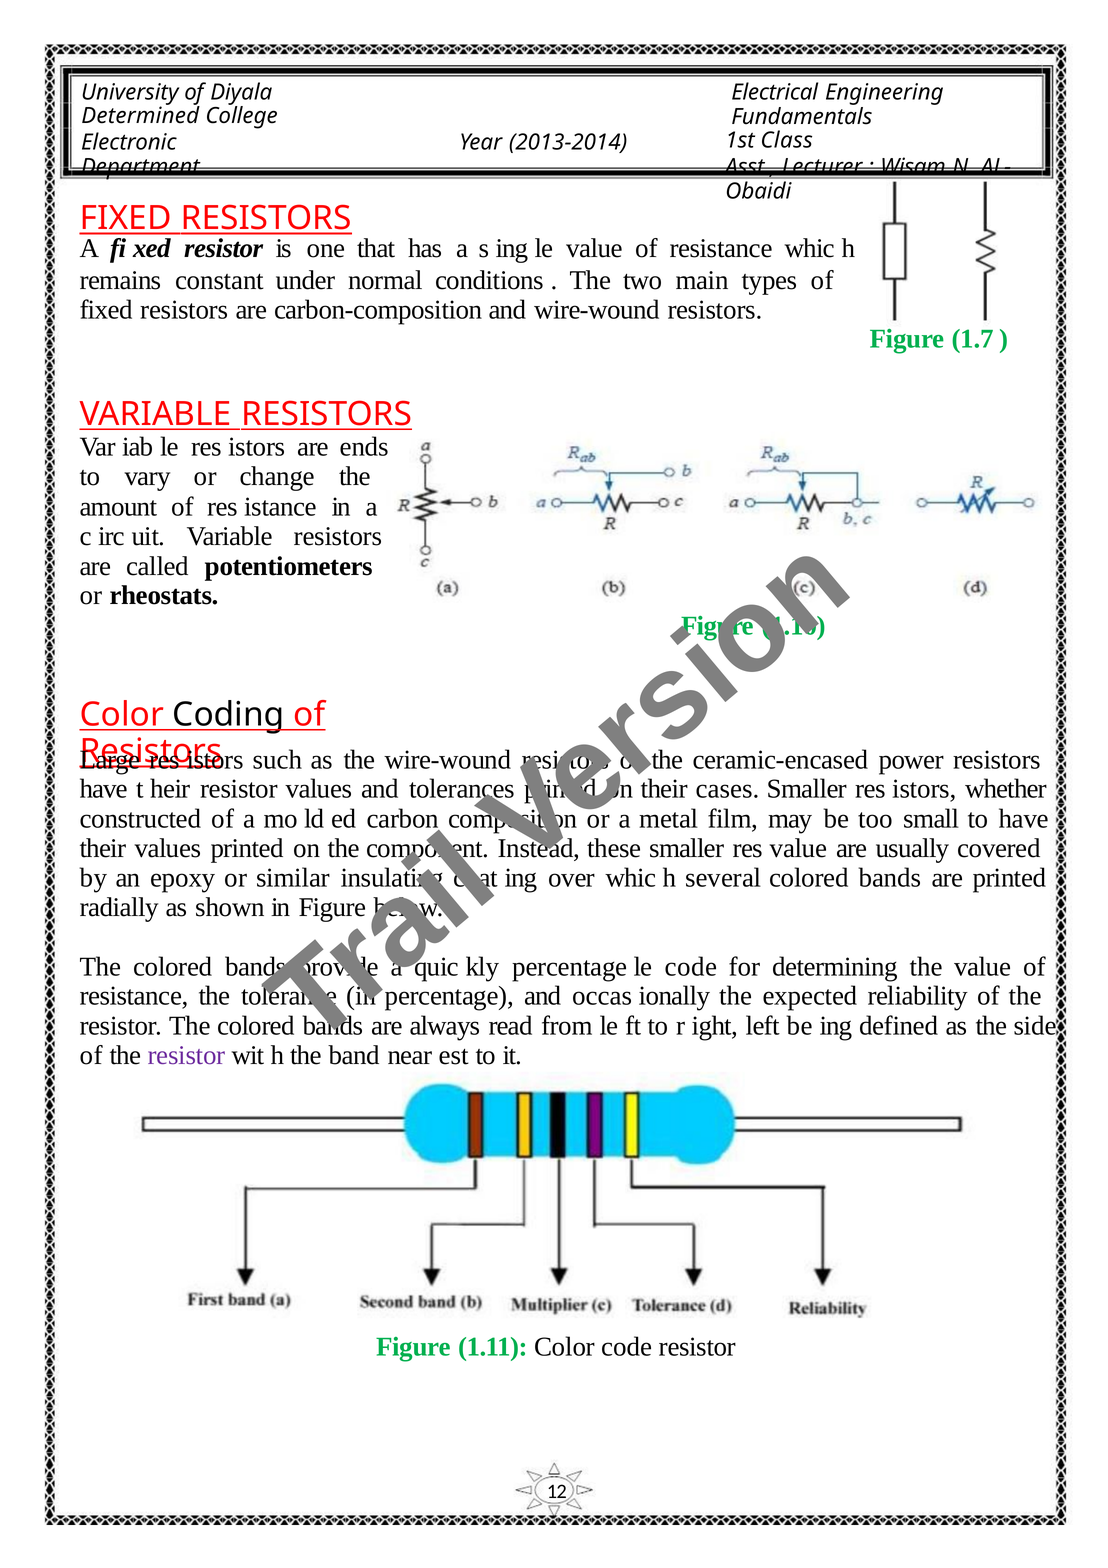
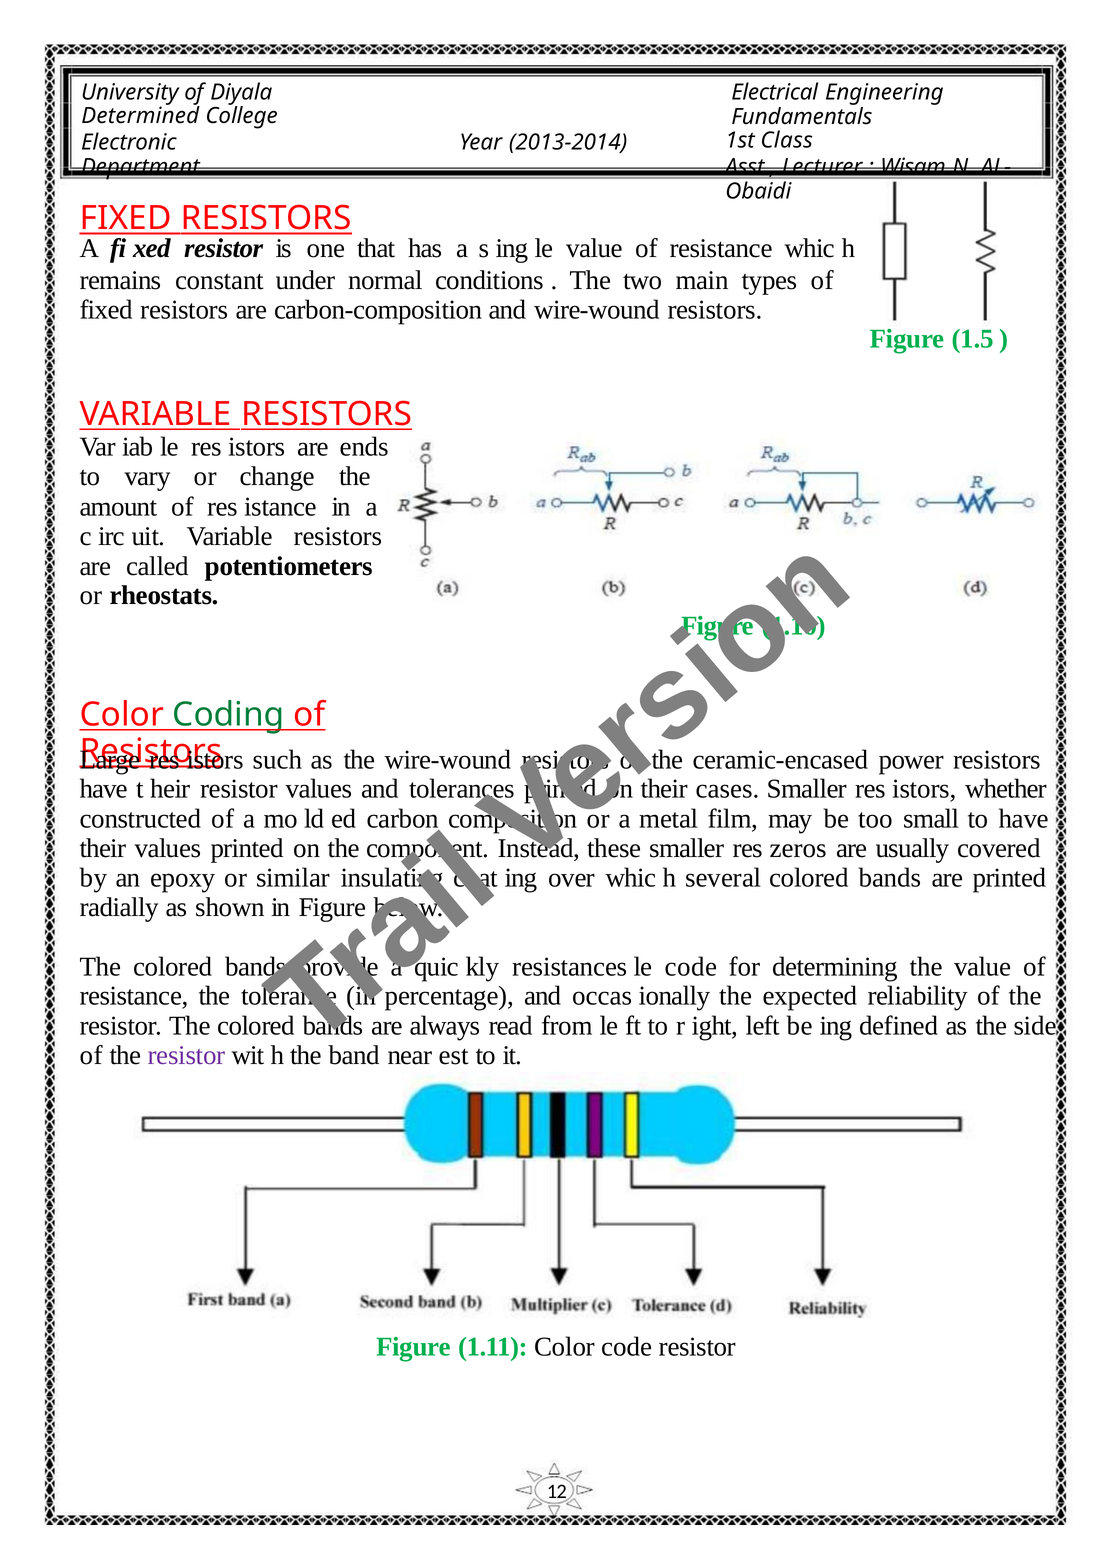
1.7: 1.7 -> 1.5 (973, 339)
Coding colour: black -> green (228, 715)
res value: value -> zeros (798, 848)
kly percentage: percentage -> resistances (570, 967)
